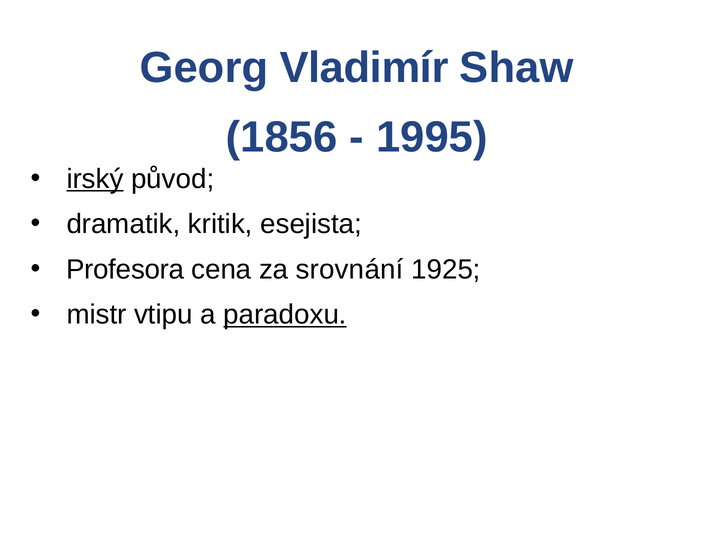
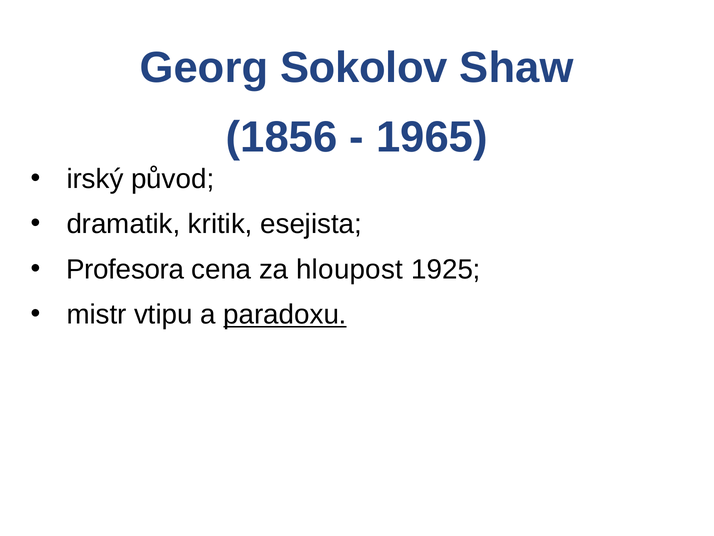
Vladimír: Vladimír -> Sokolov (364, 68)
1995: 1995 -> 1965 (432, 137)
irský underline: present -> none (95, 179)
srovnání: srovnání -> hloupost (350, 269)
